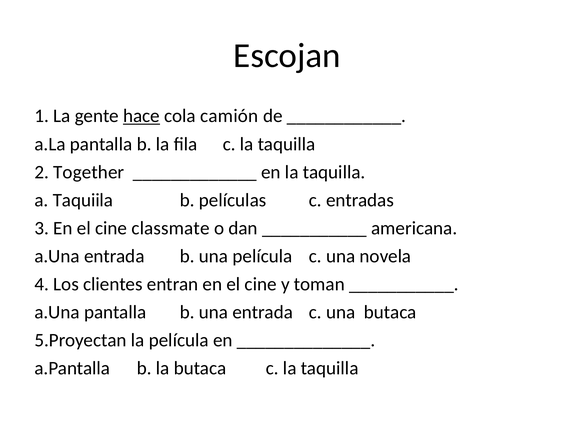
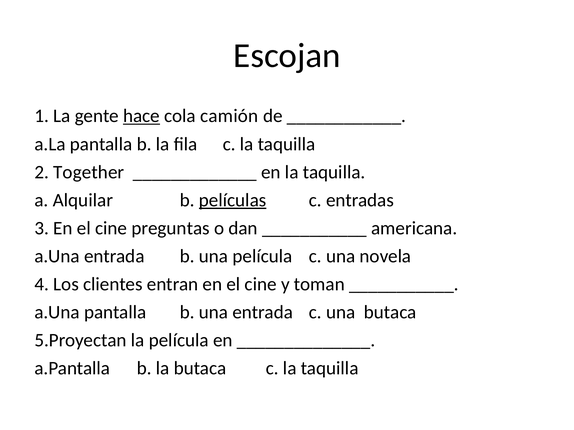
Taquiila: Taquiila -> Alquilar (83, 200)
películas underline: none -> present (233, 200)
classmate: classmate -> preguntas (171, 228)
